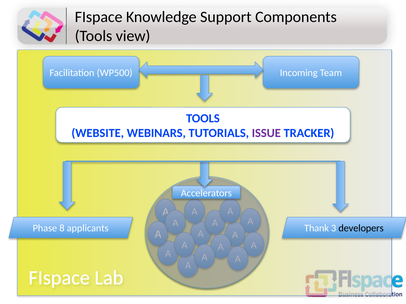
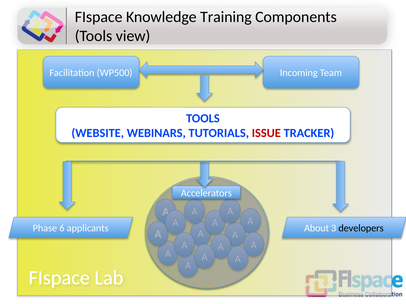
Support: Support -> Training (226, 17)
ISSUE colour: purple -> red (266, 133)
8: 8 -> 6 (62, 229)
Thank: Thank -> About (317, 229)
